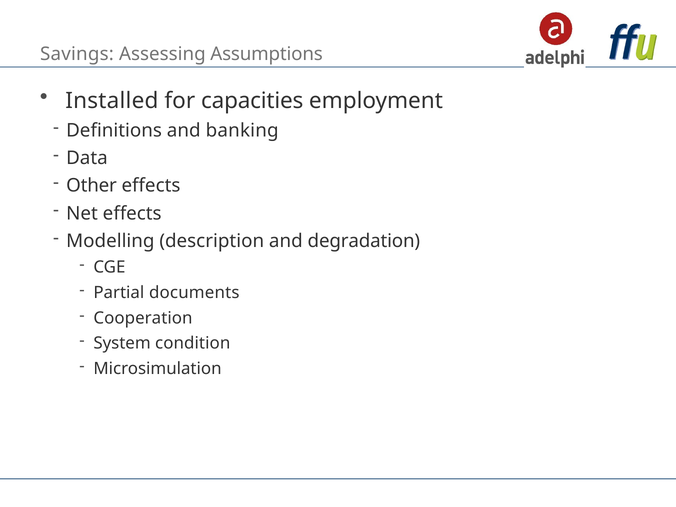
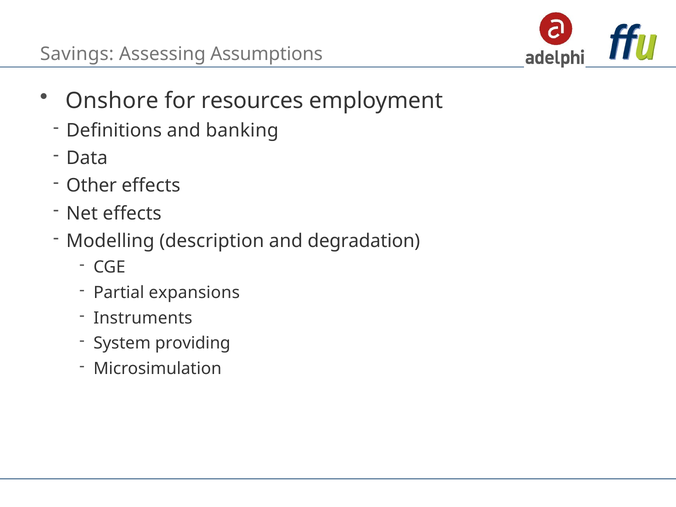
Installed: Installed -> Onshore (112, 101)
capacities: capacities -> resources (252, 101)
documents: documents -> expansions (194, 293)
Cooperation: Cooperation -> Instruments (143, 318)
condition: condition -> providing (193, 343)
